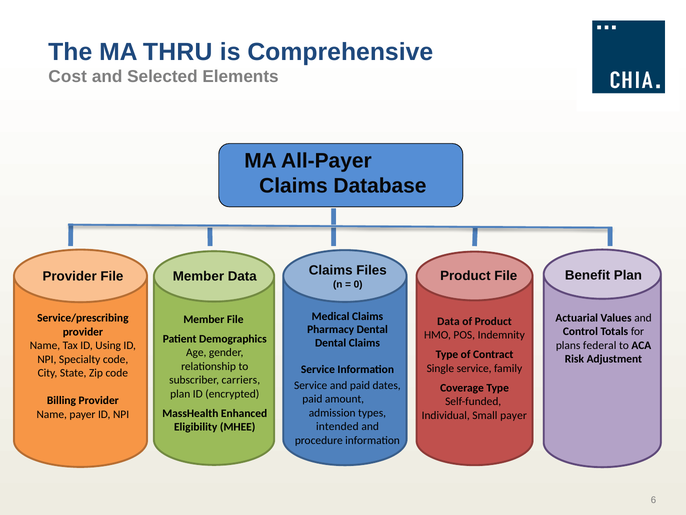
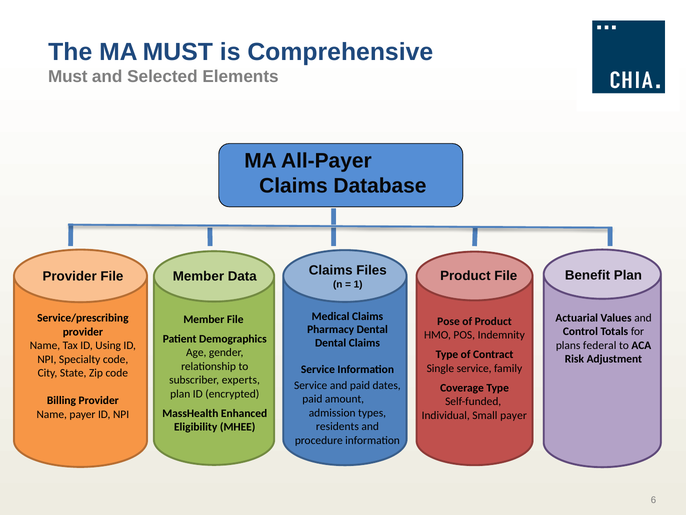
MA THRU: THRU -> MUST (178, 52)
Cost: Cost -> Must (68, 77)
0: 0 -> 1 (358, 284)
Data: Data -> Pose (448, 321)
carriers: carriers -> experts (241, 380)
intended: intended -> residents (337, 426)
